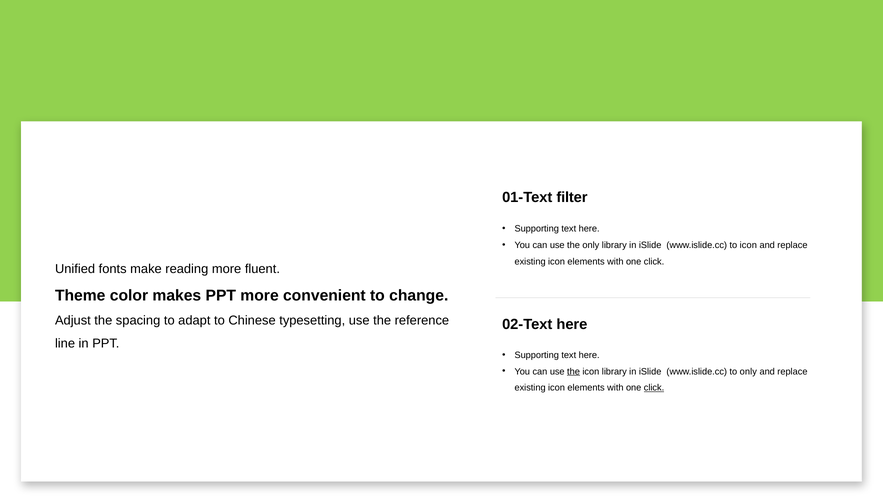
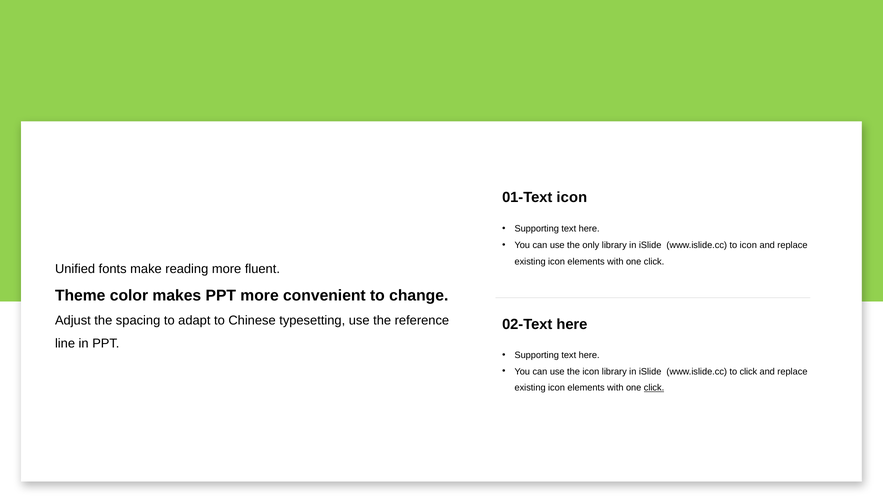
01-Text filter: filter -> icon (572, 197)
the underline: present -> none (574, 371)
to only: only -> click (748, 371)
